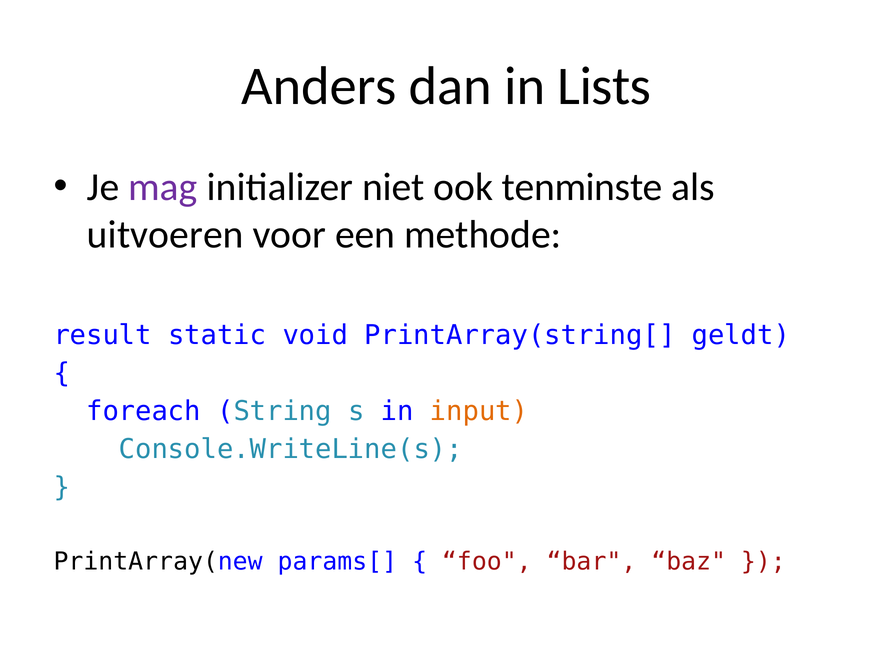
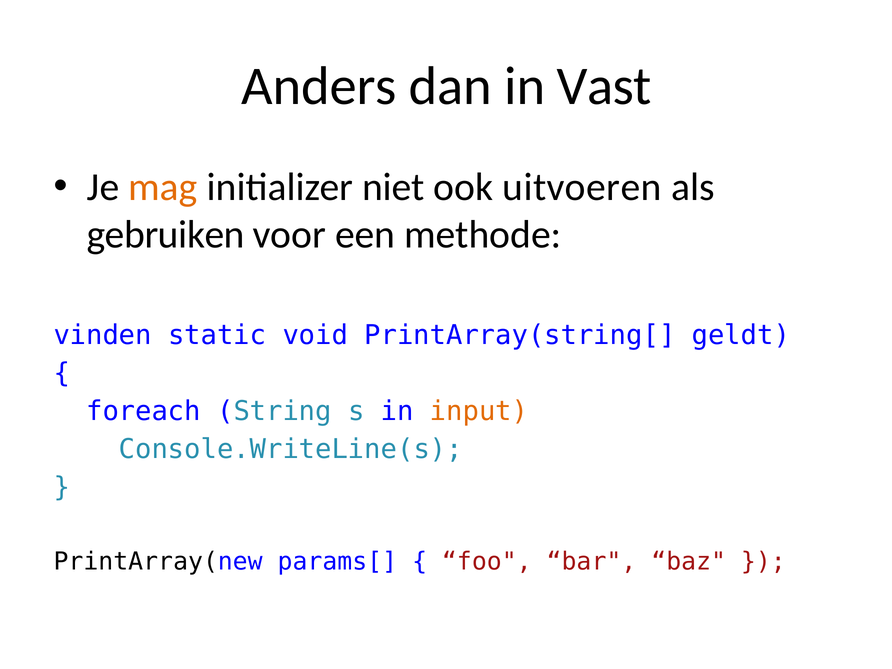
Lists: Lists -> Vast (604, 86)
mag colour: purple -> orange (163, 187)
tenminste: tenminste -> uitvoeren (582, 187)
uitvoeren: uitvoeren -> gebruiken (166, 235)
result: result -> vinden (103, 335)
